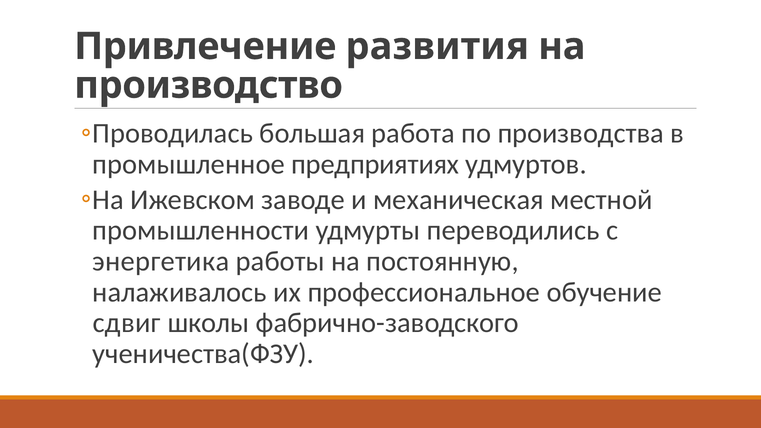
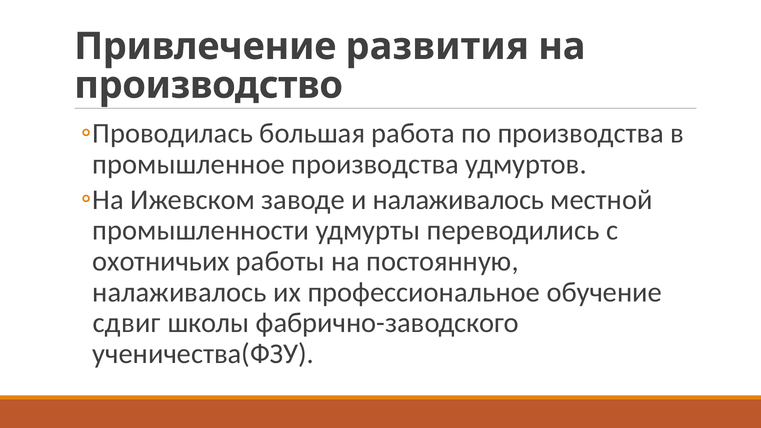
промышленное предприятиях: предприятиях -> производства (375, 164)
и механическая: механическая -> налаживалось (459, 200)
энергетика: энергетика -> охотничьих (161, 261)
